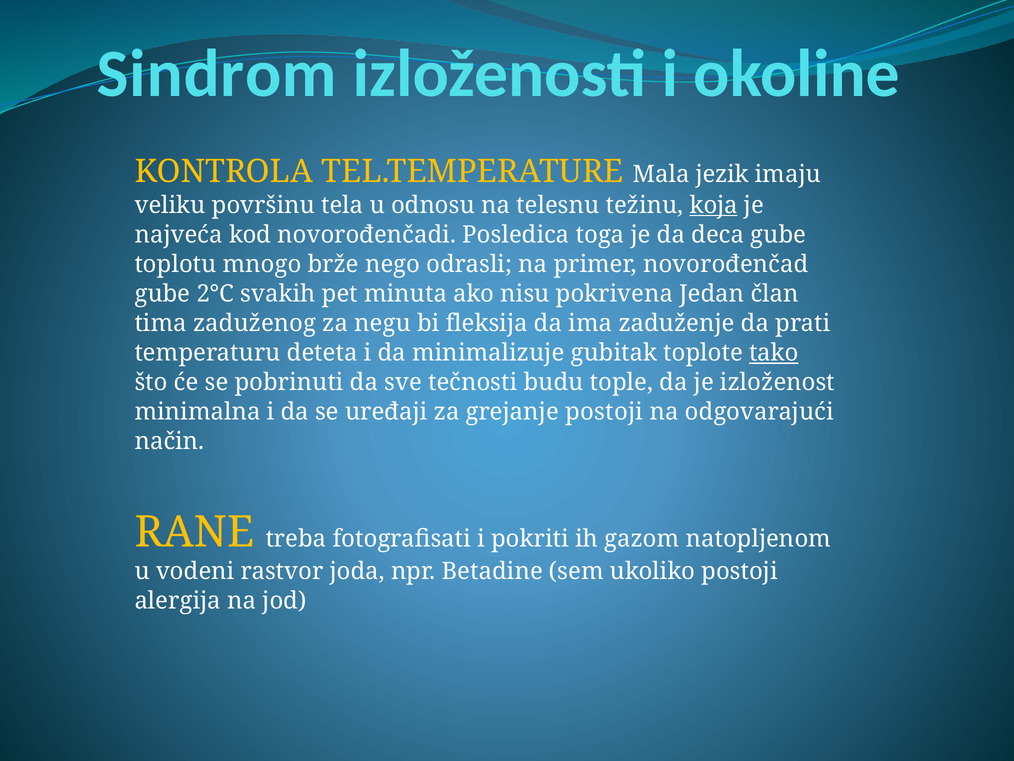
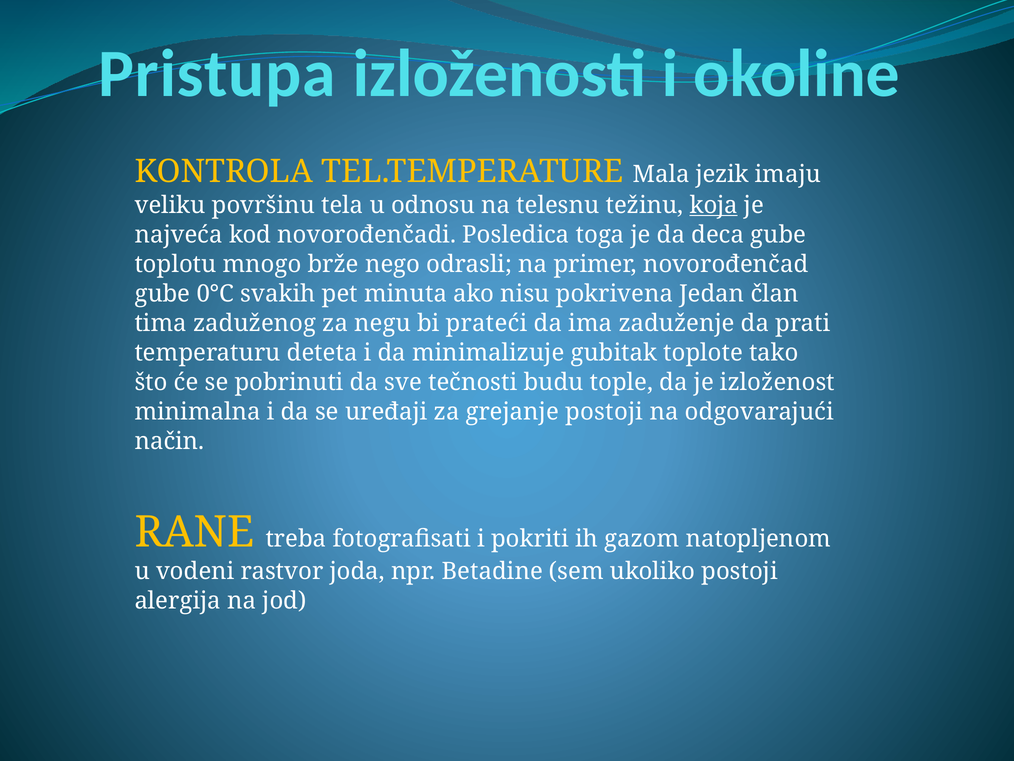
Sindrom: Sindrom -> Pristupa (217, 74)
2°C: 2°C -> 0°C (215, 294)
fleksija: fleksija -> prateći (487, 323)
tako underline: present -> none (774, 353)
